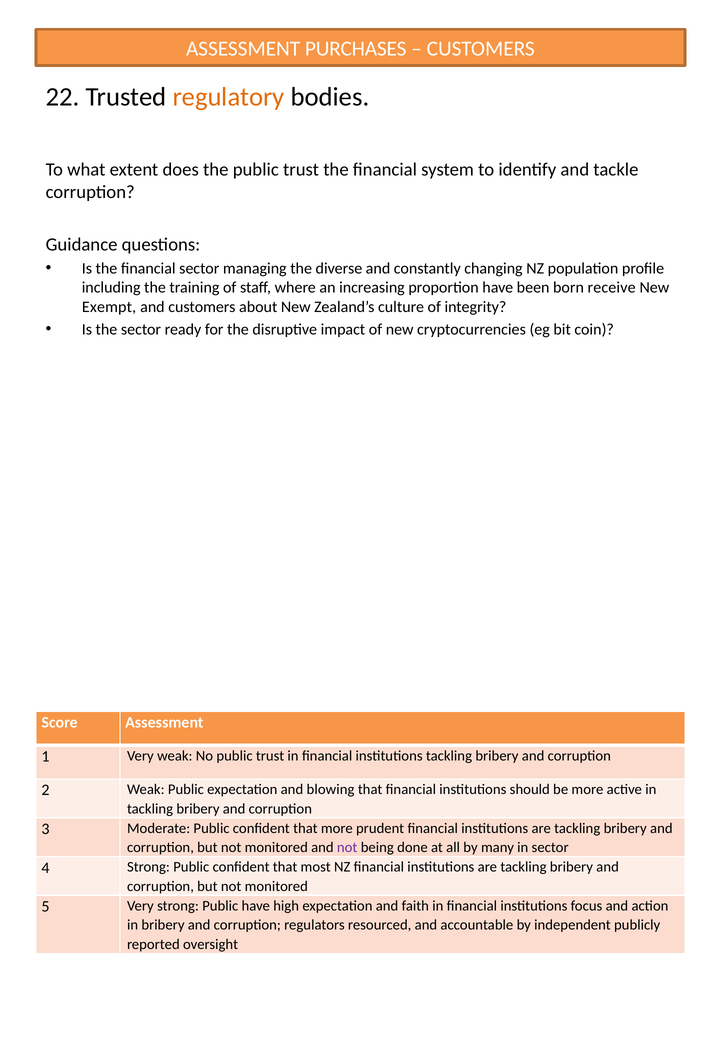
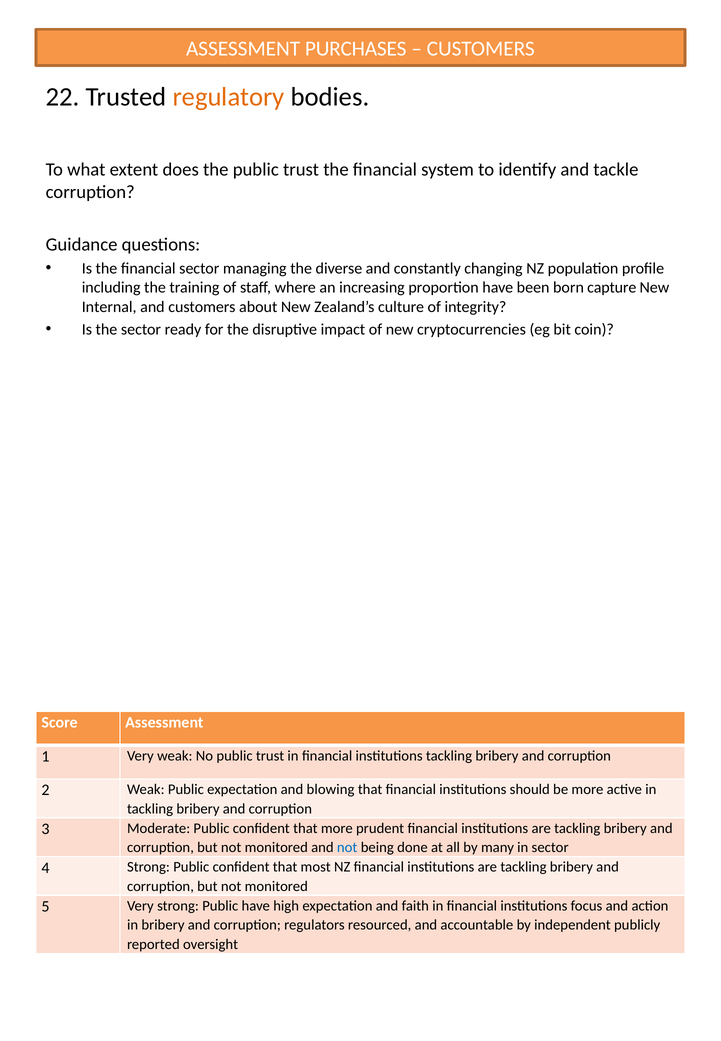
receive: receive -> capture (612, 288)
Exempt: Exempt -> Internal (109, 307)
not colour: purple -> blue (347, 848)
